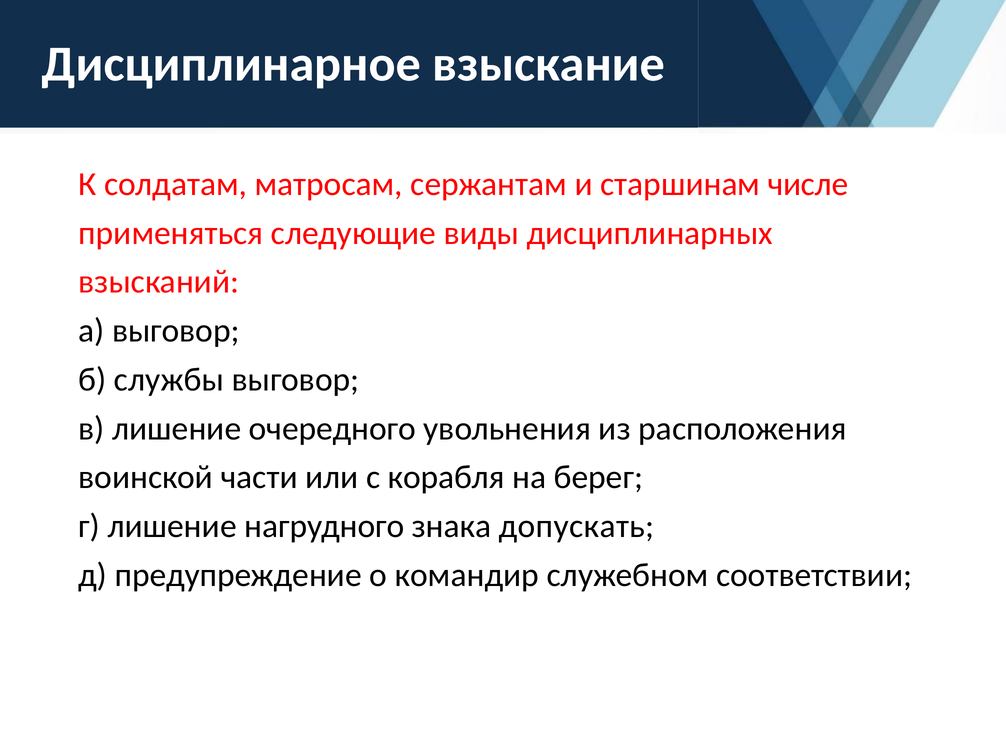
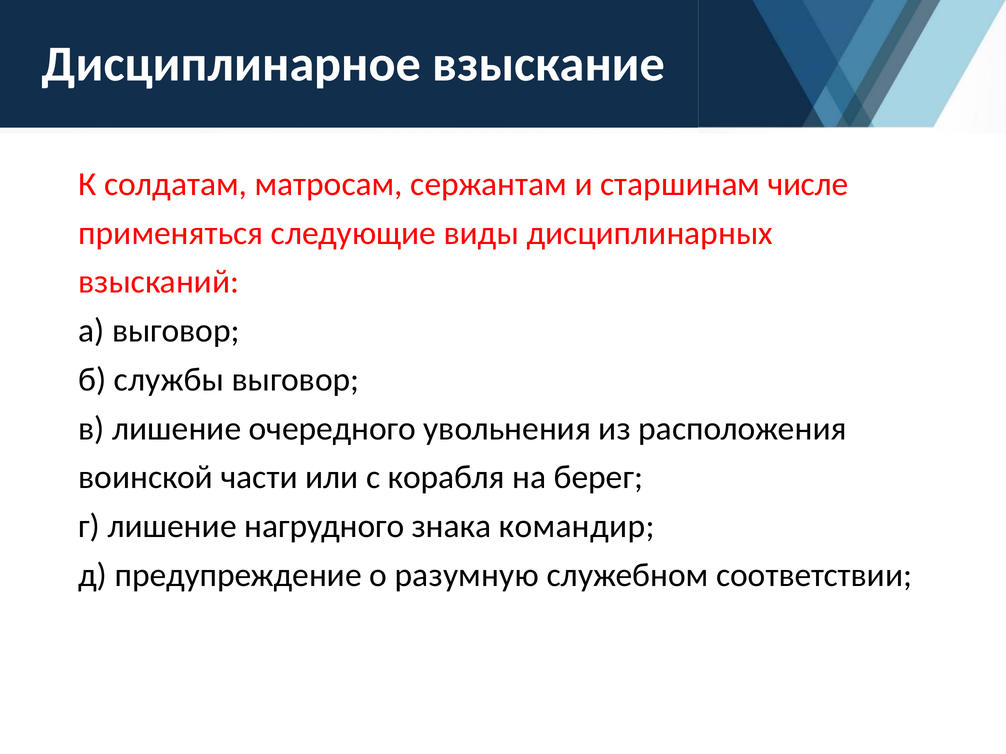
допускать: допускать -> командир (577, 527)
командир: командир -> разумную (467, 576)
